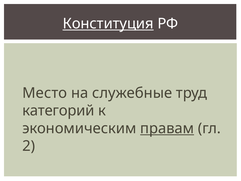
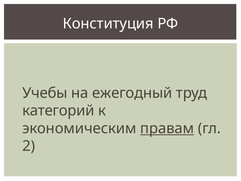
Конституция underline: present -> none (108, 24)
Место: Место -> Учебы (45, 93)
служебные: служебные -> ежегодный (132, 93)
